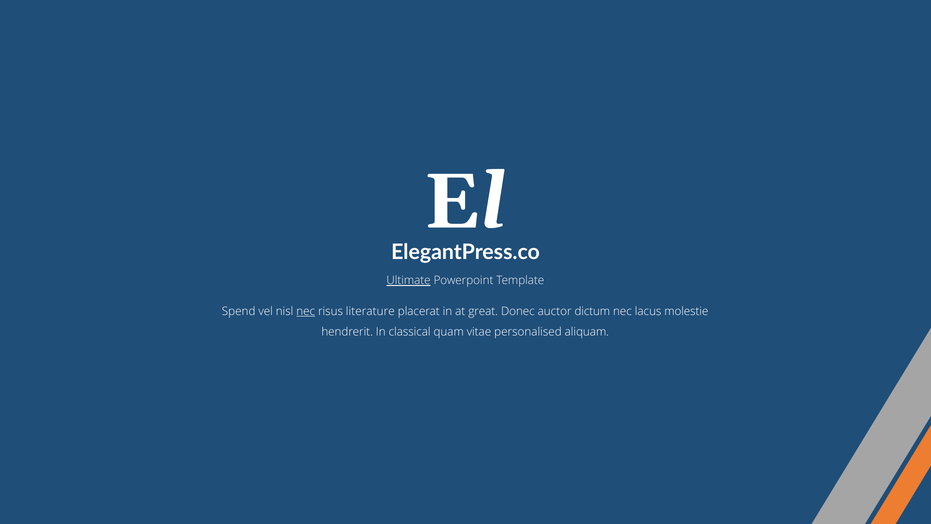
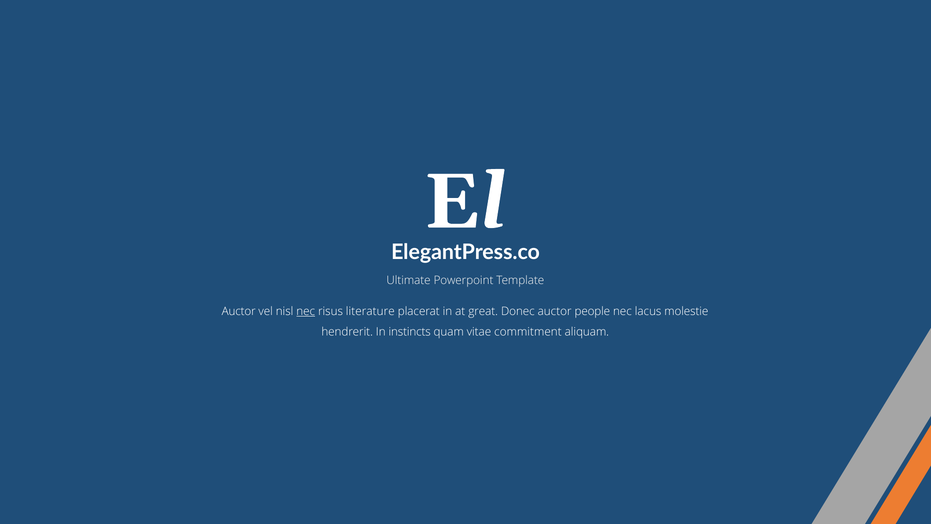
Ultimate underline: present -> none (409, 280)
Spend: Spend -> Auctor (239, 311)
dictum: dictum -> people (592, 311)
classical: classical -> instincts (410, 332)
personalised: personalised -> commitment (528, 332)
